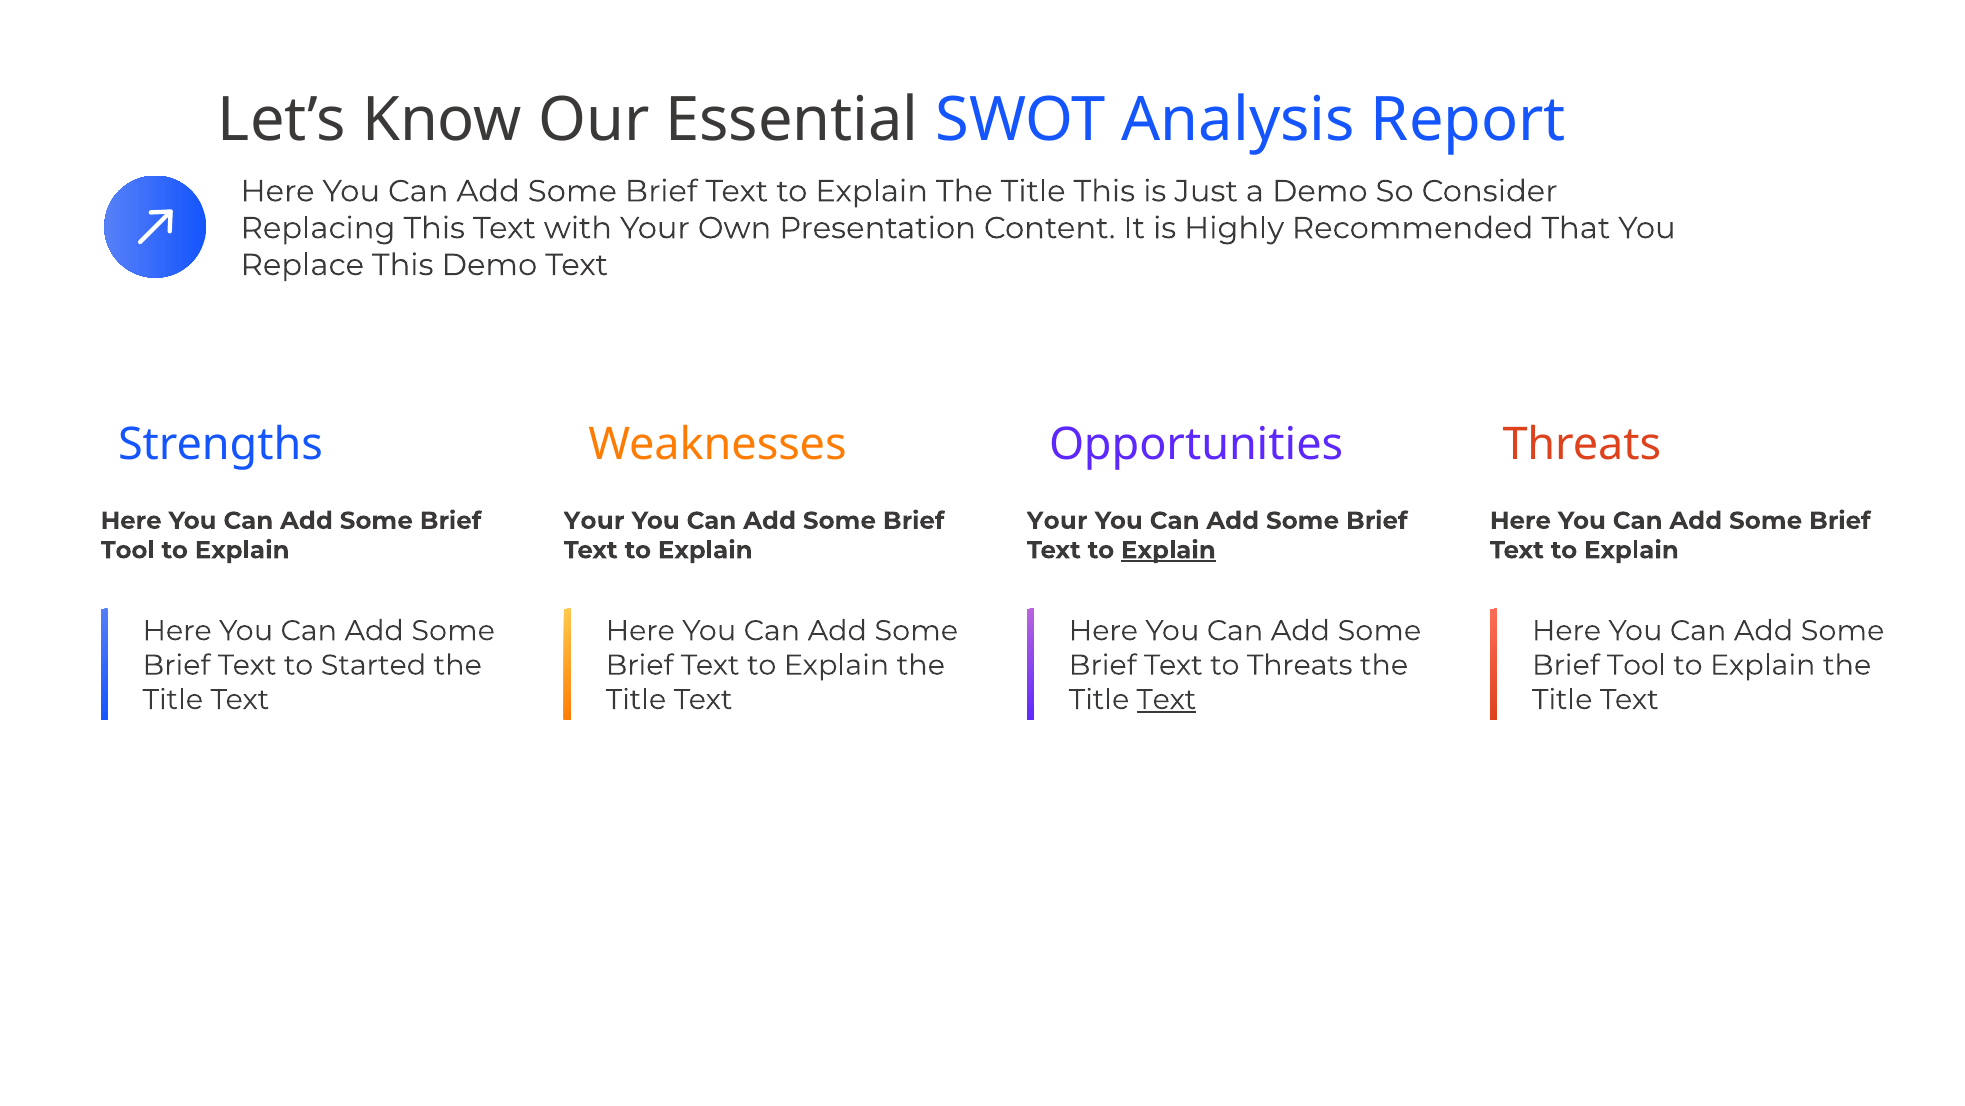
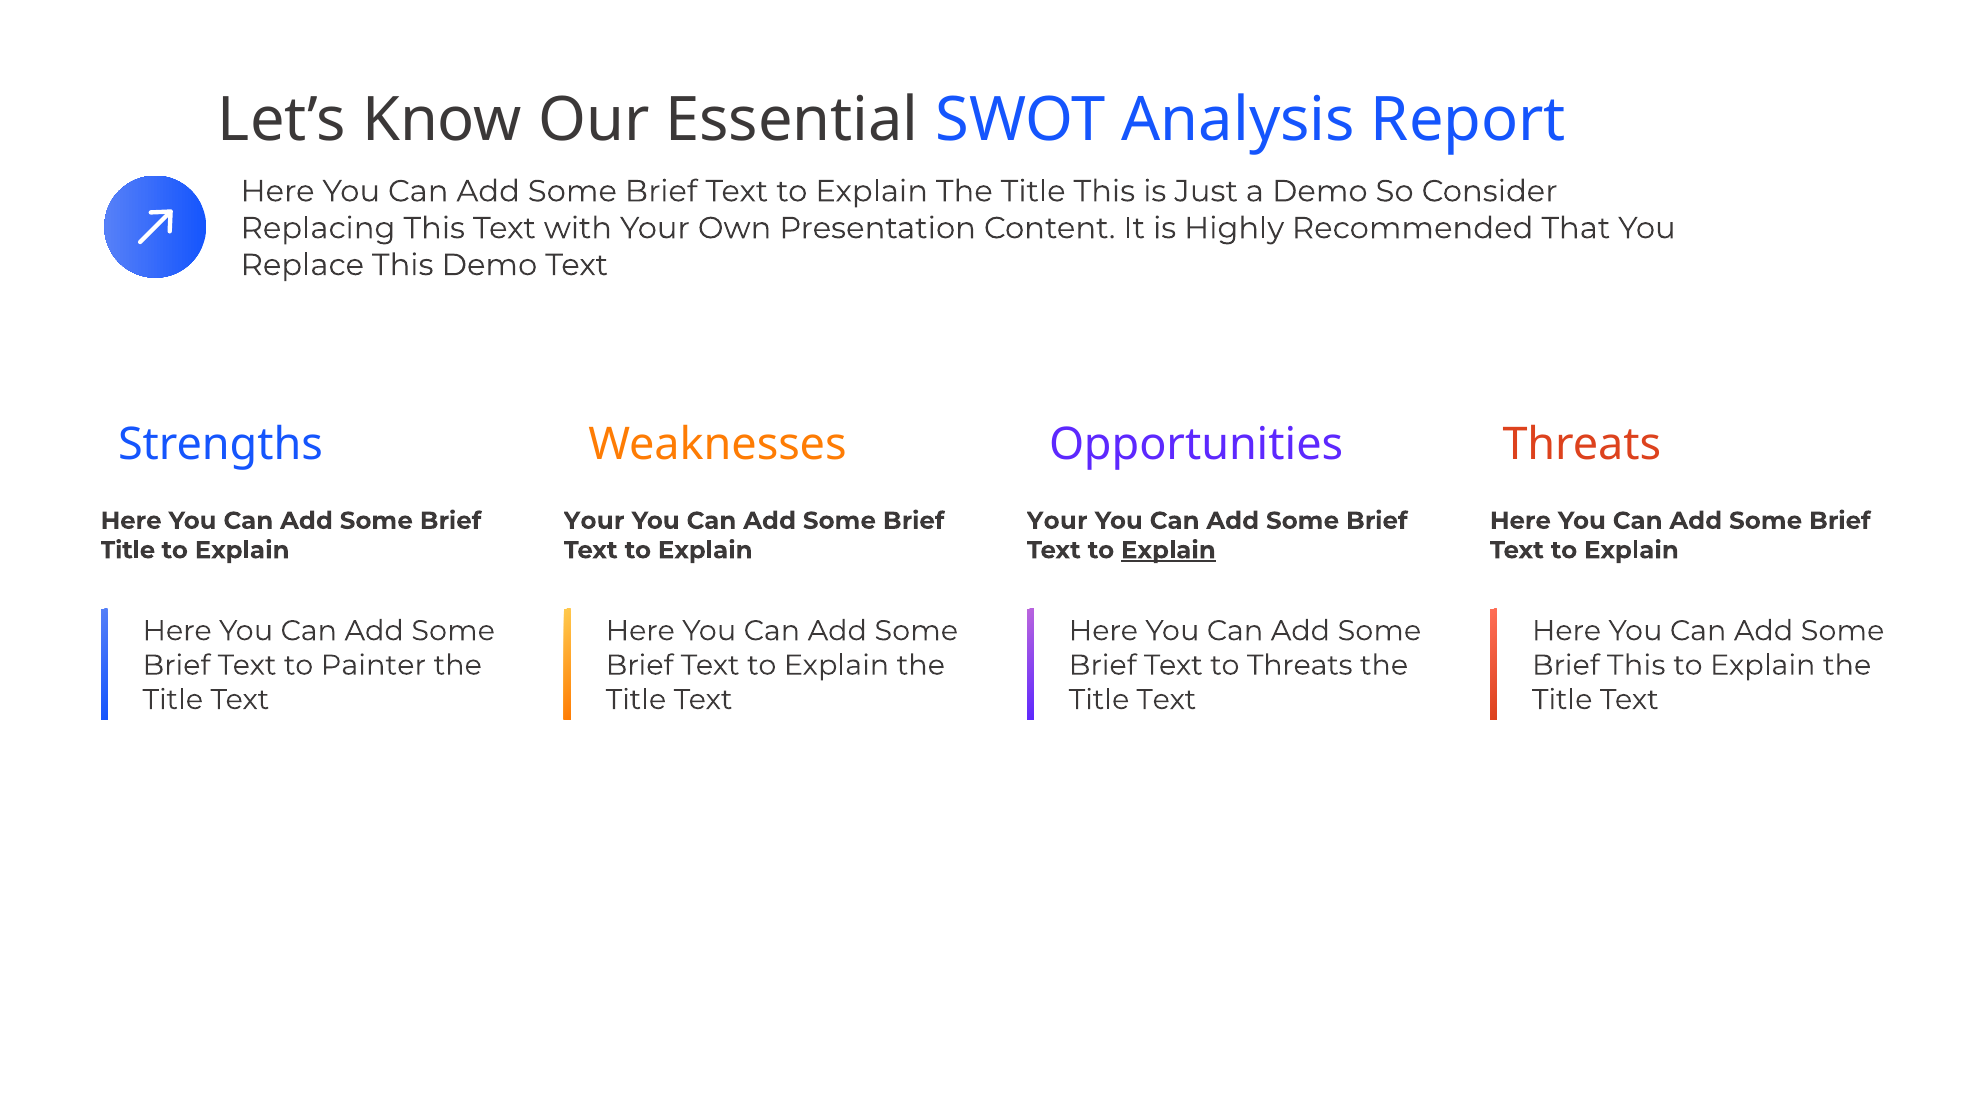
Tool: Tool -> Title (128, 550)
Started: Started -> Painter (373, 665)
Tool: Tool -> This (1636, 665)
Text underline: present -> none (1166, 699)
